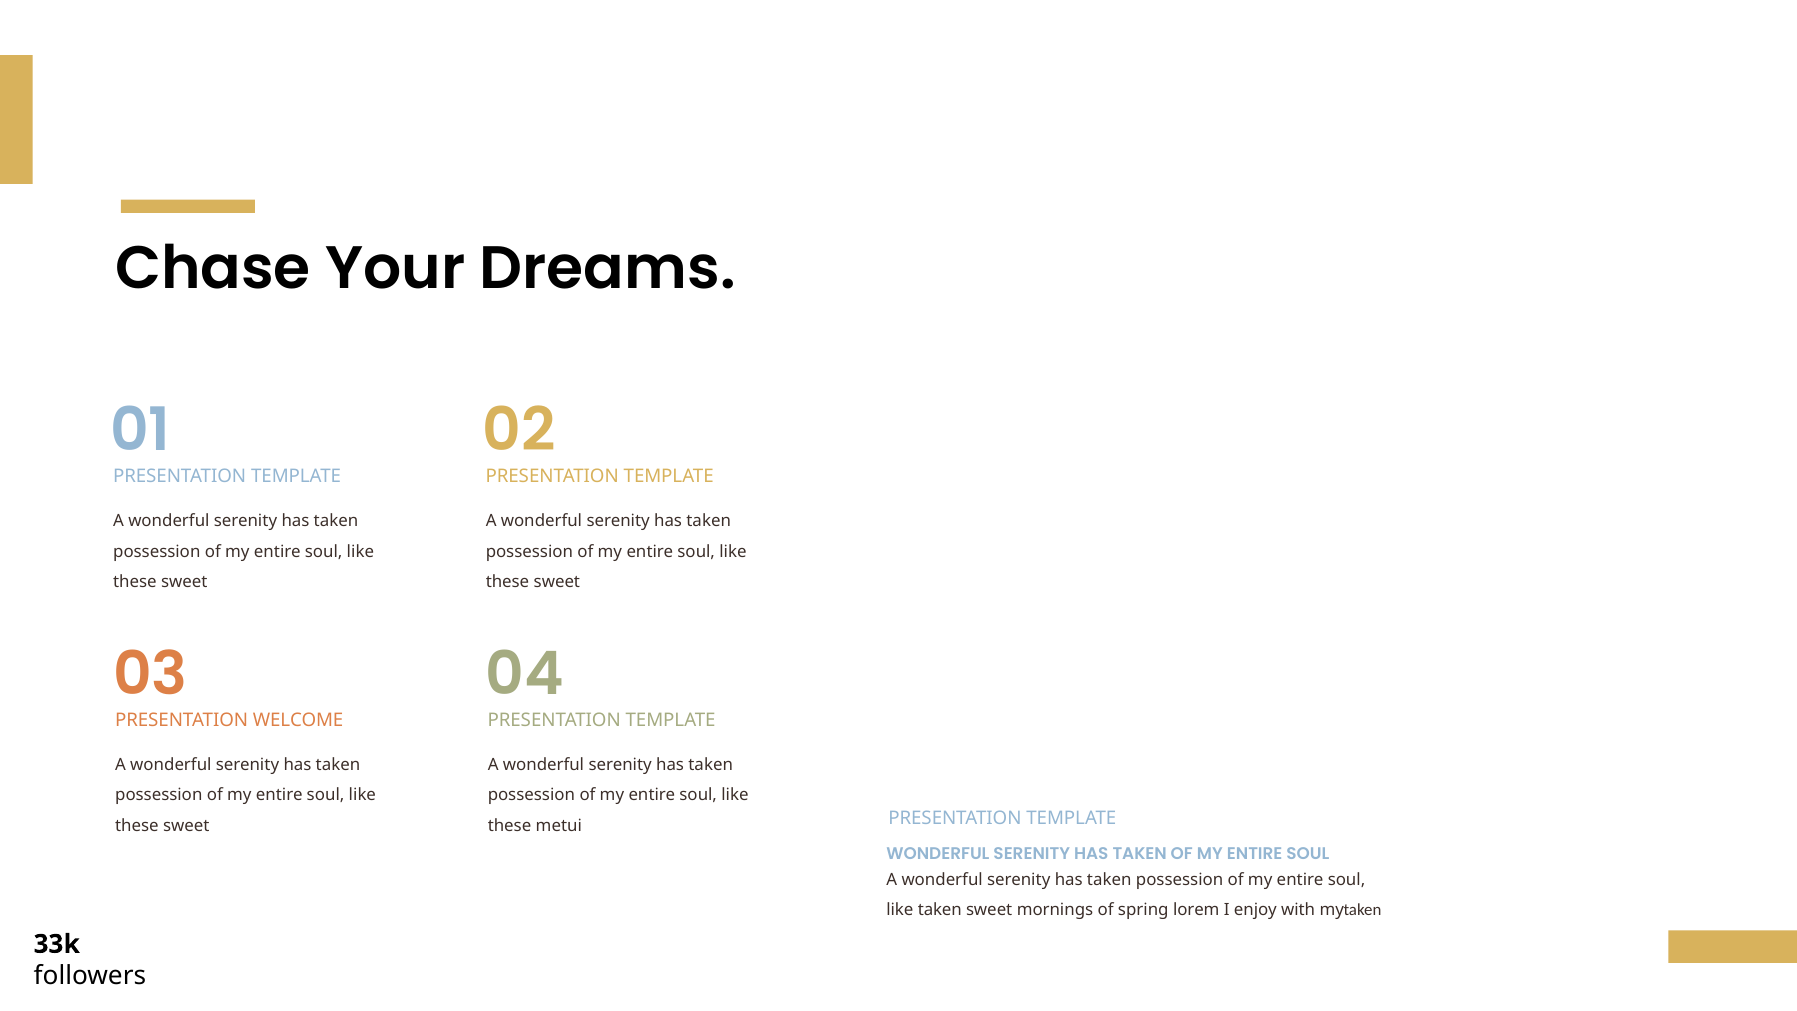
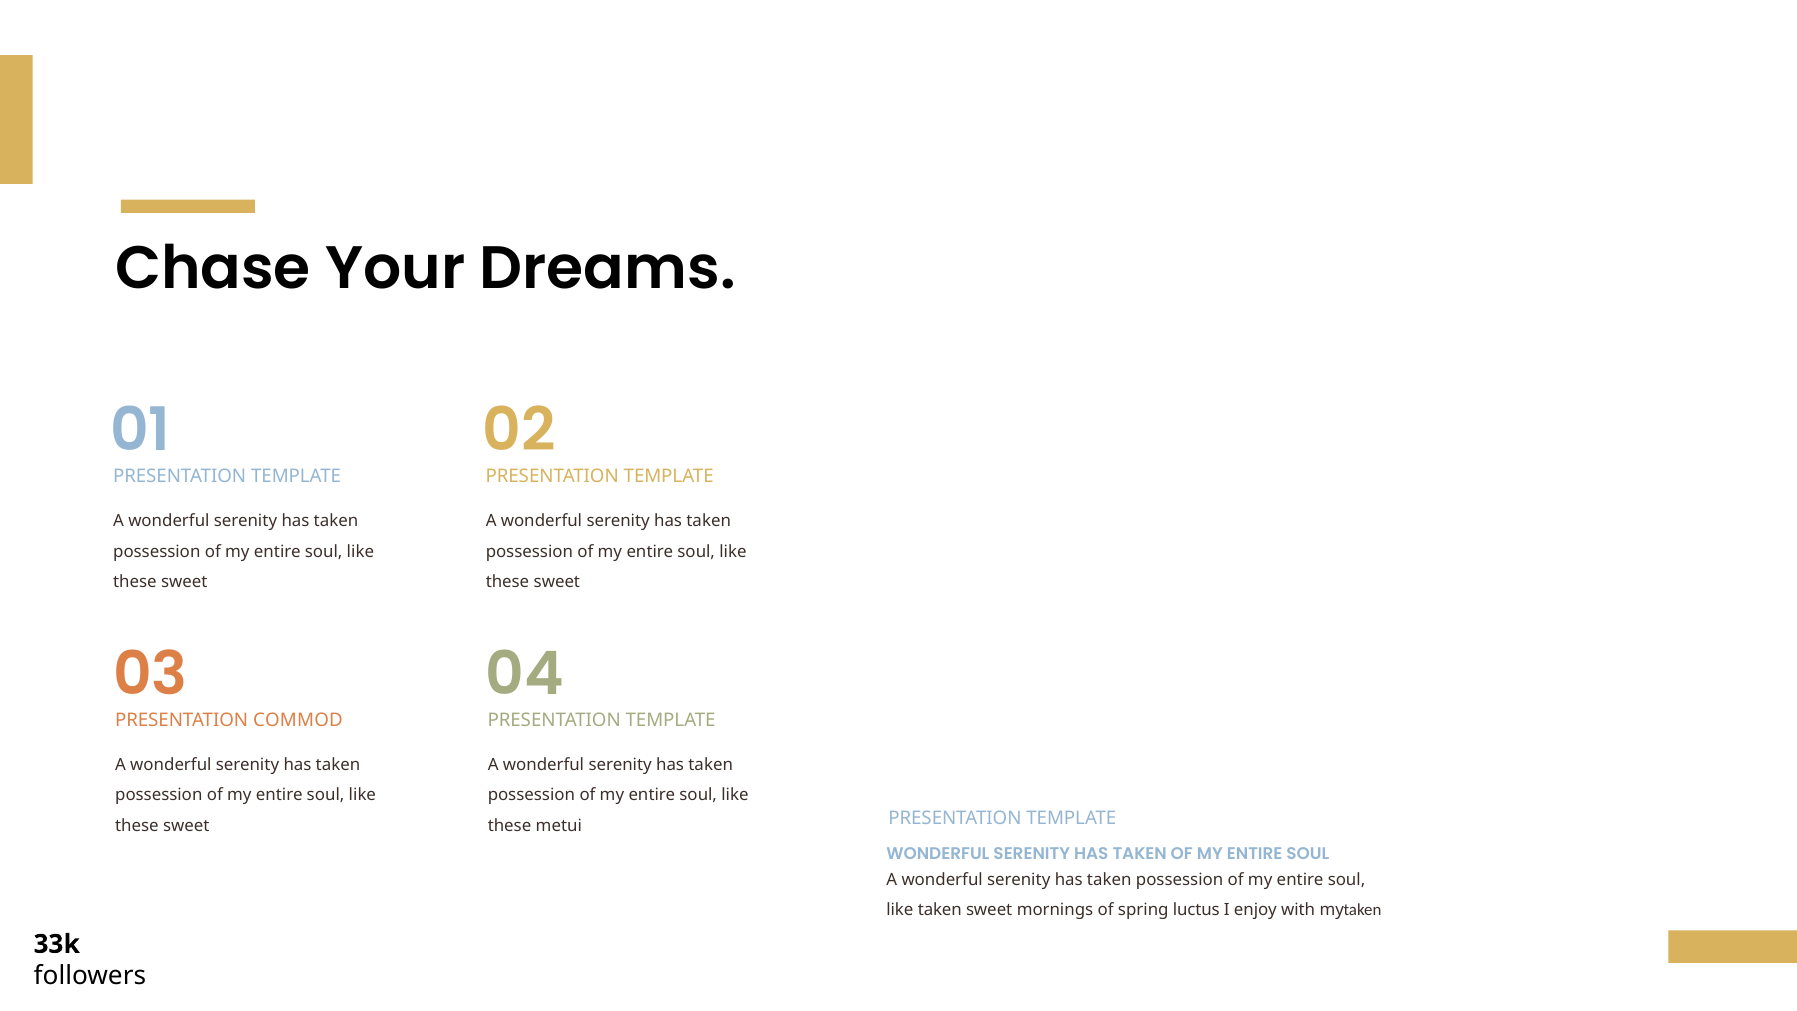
WELCOME: WELCOME -> COMMOD (298, 720)
lorem: lorem -> luctus (1196, 910)
